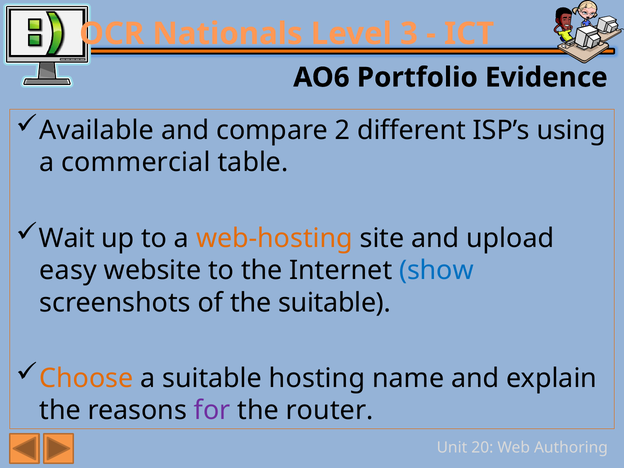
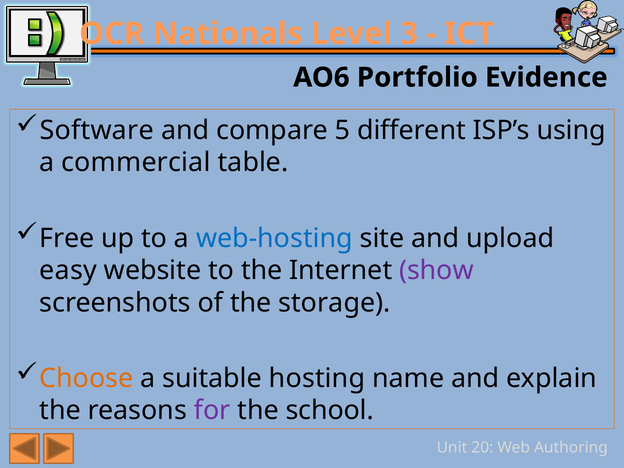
Available: Available -> Software (97, 130)
2: 2 -> 5 (342, 130)
Wait: Wait -> Free (67, 238)
web-hosting colour: orange -> blue (274, 238)
show colour: blue -> purple (436, 270)
the suitable: suitable -> storage (334, 303)
router: router -> school (330, 411)
